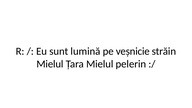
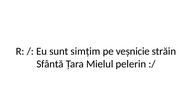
lumină: lumină -> simțim (85, 51)
Mielul: Mielul -> Sfântă (50, 64)
